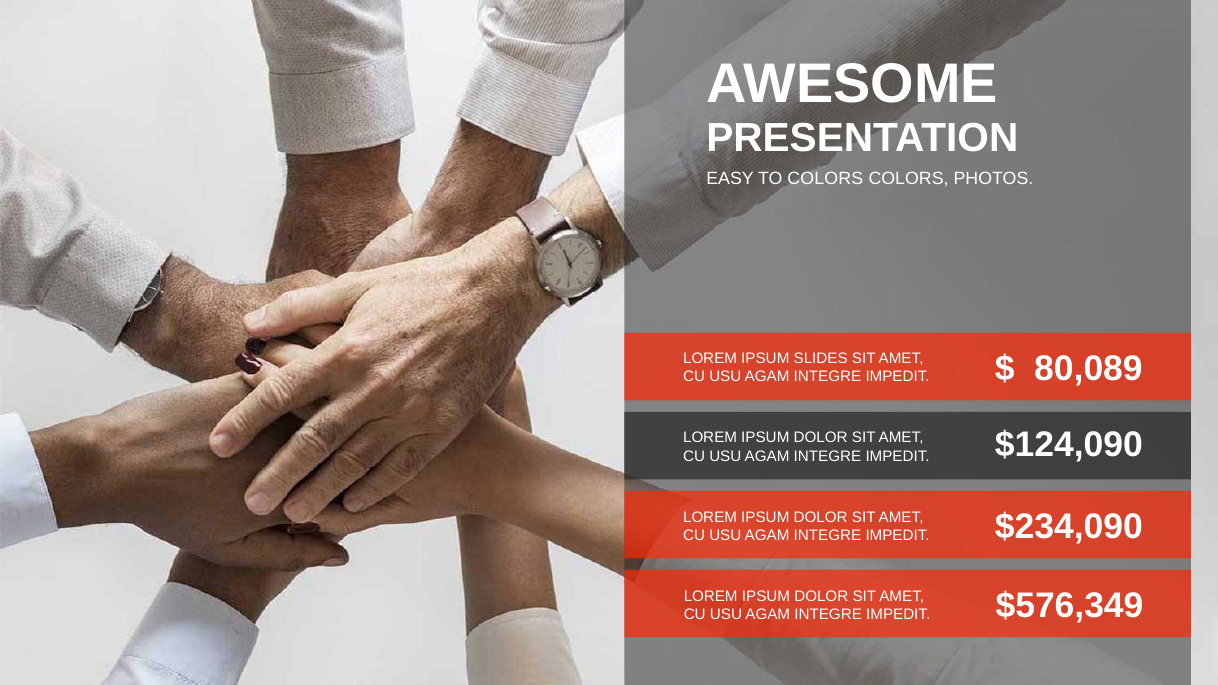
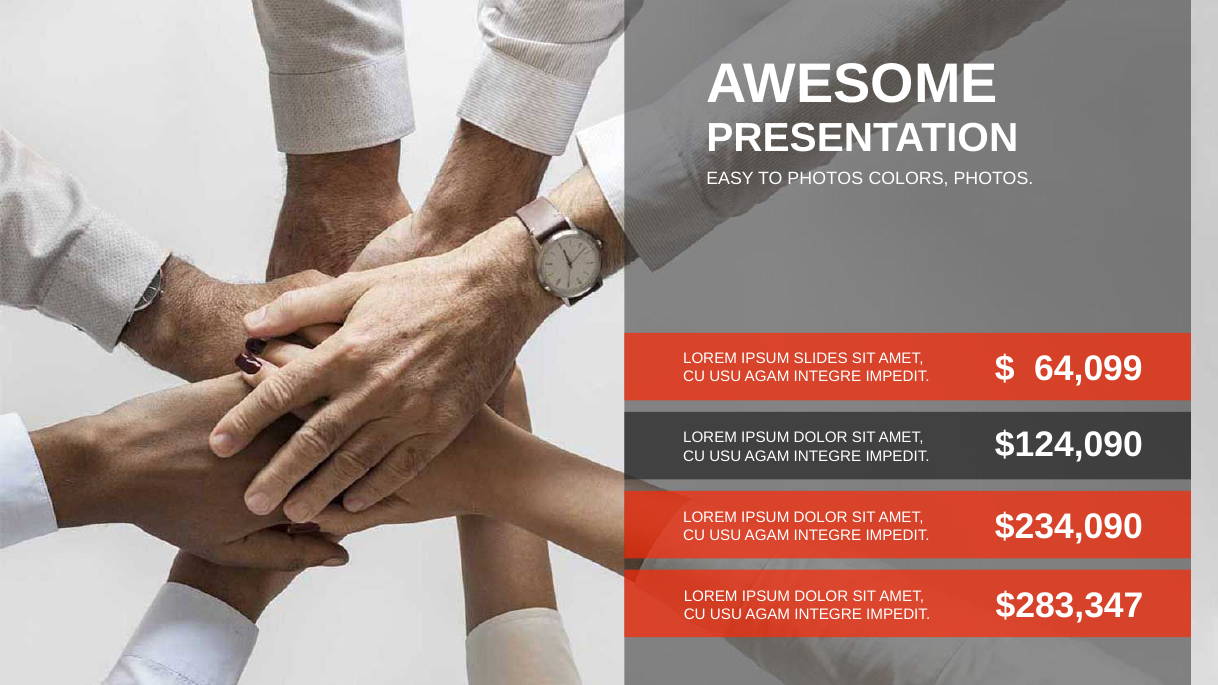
TO COLORS: COLORS -> PHOTOS (825, 179)
80,089: 80,089 -> 64,099 (1088, 369)
$576,349: $576,349 -> $283,347 (1070, 606)
